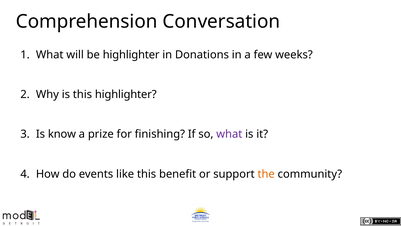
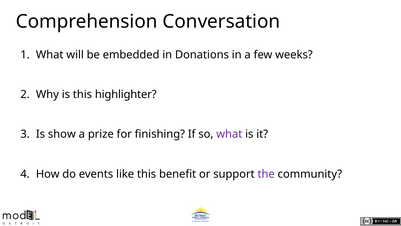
be highlighter: highlighter -> embedded (131, 55)
know: know -> show (62, 134)
the colour: orange -> purple (266, 174)
